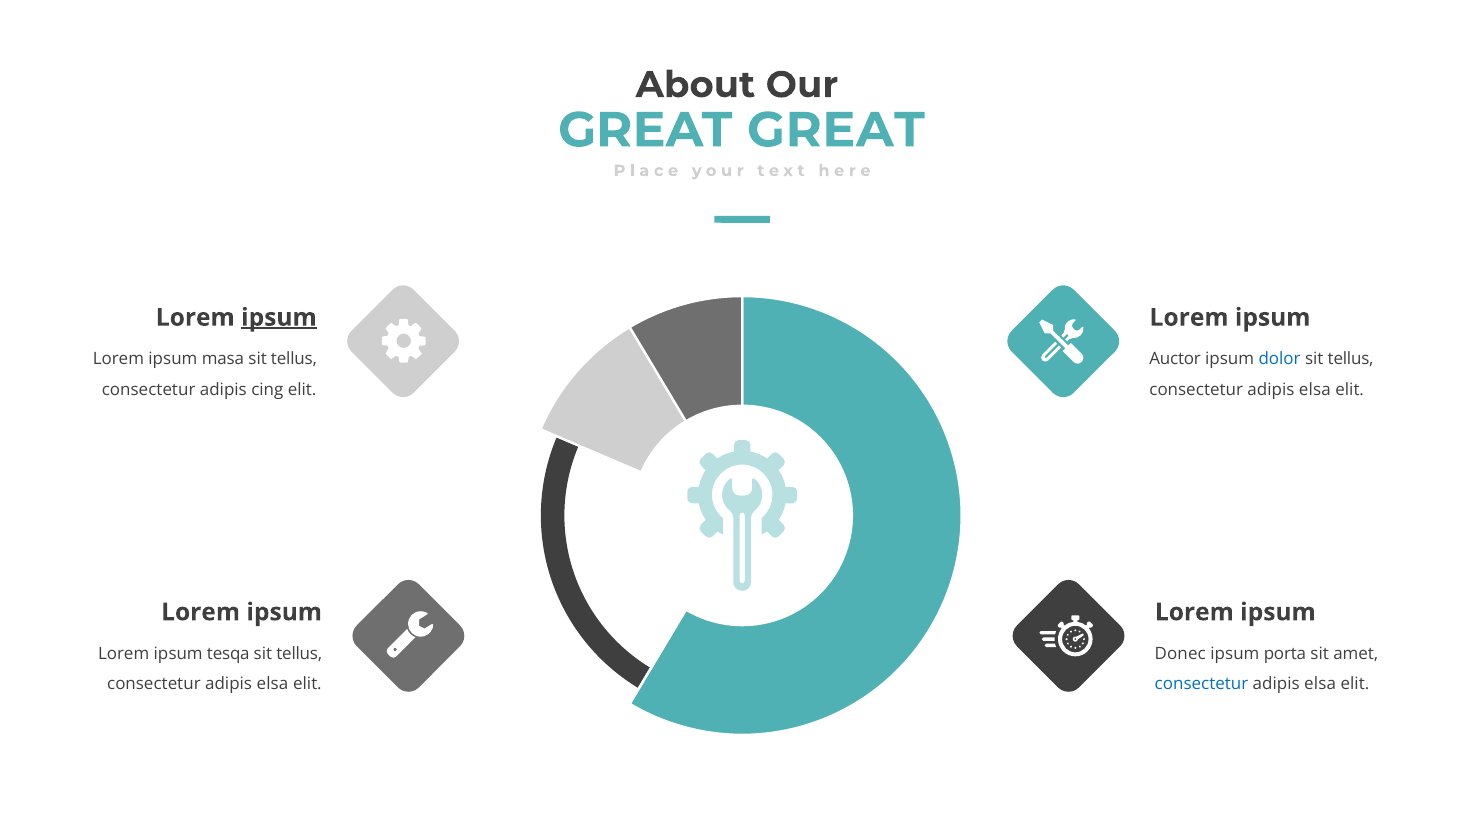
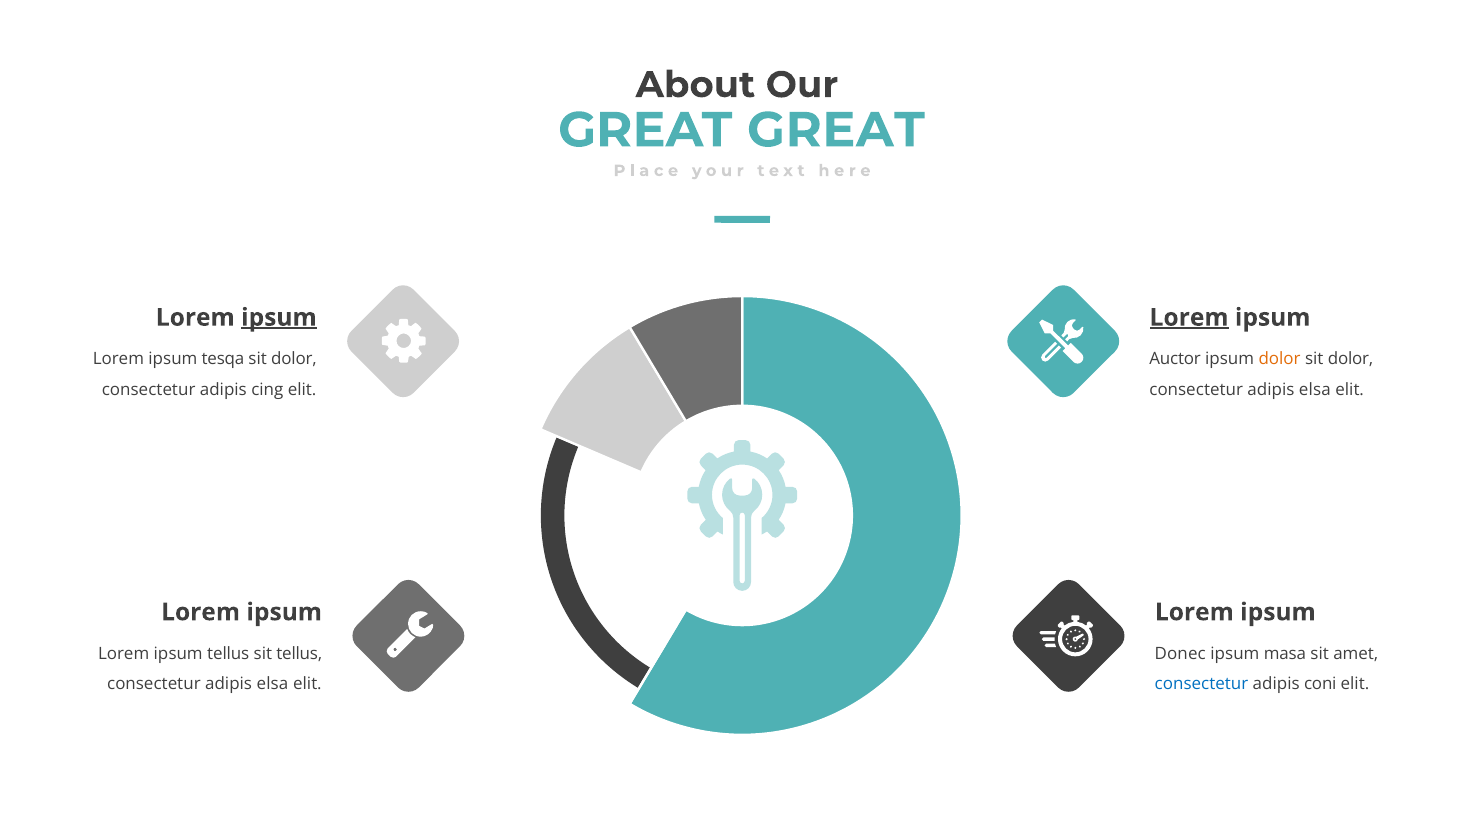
Lorem underline: none -> present (1189, 318)
masa: masa -> tesqa (223, 359)
tellus: tellus -> dolor (294, 359)
dolor colour: blue -> orange (1280, 359)
tellus: tellus -> dolor (1351, 359)
ipsum tesqa: tesqa -> tellus (228, 654)
porta: porta -> masa (1285, 654)
elsa: elsa -> coni (1320, 684)
